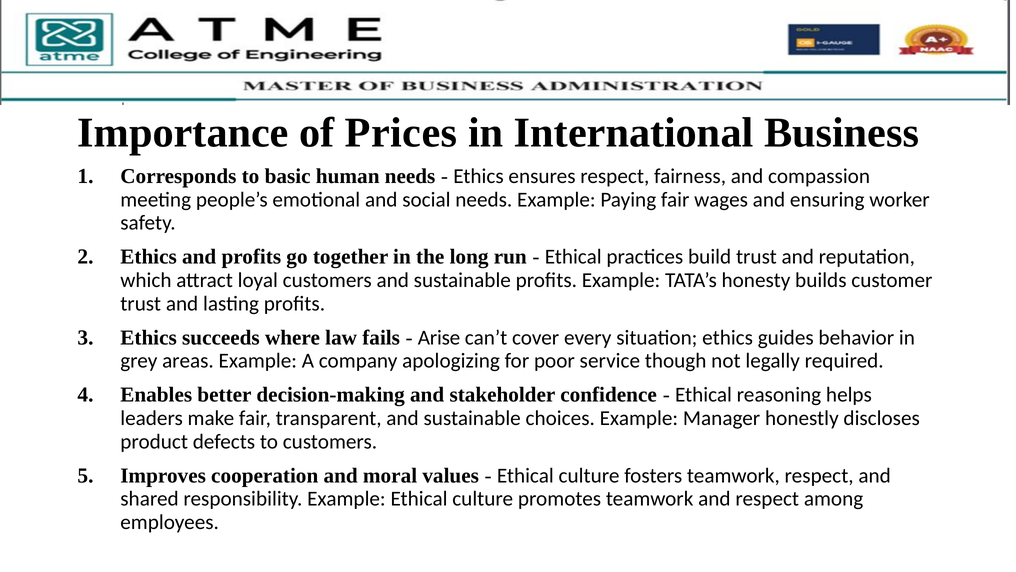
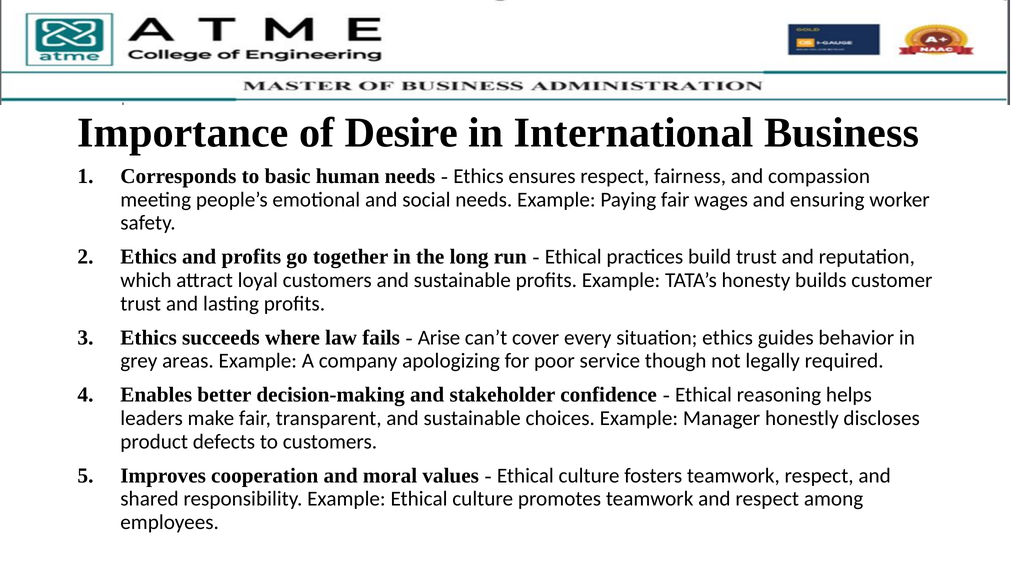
Prices: Prices -> Desire (402, 133)
